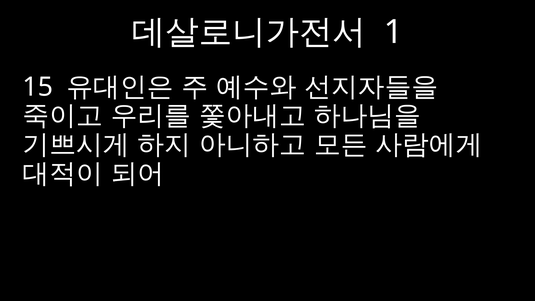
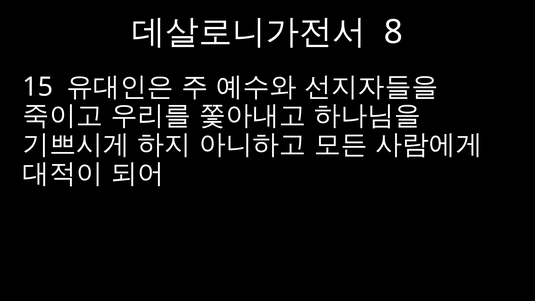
1: 1 -> 8 (394, 32)
